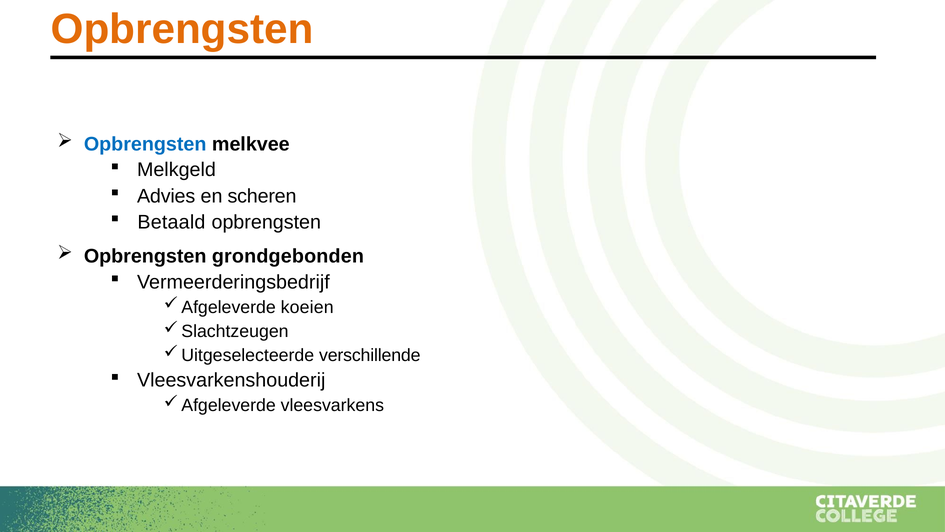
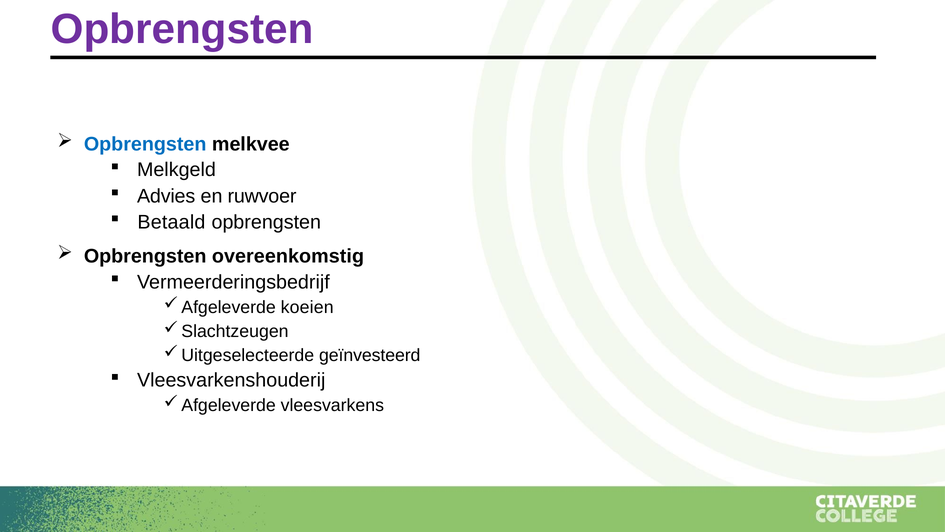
Opbrengsten colour: orange -> purple (182, 29)
scheren: scheren -> ruwvoer (262, 196)
grondgebonden: grondgebonden -> overeenkomstig (288, 256)
verschillende: verschillende -> geïnvesteerd (370, 355)
